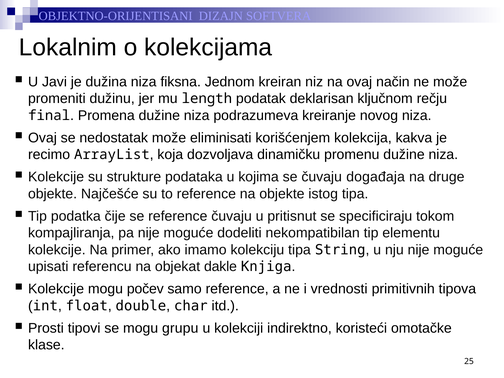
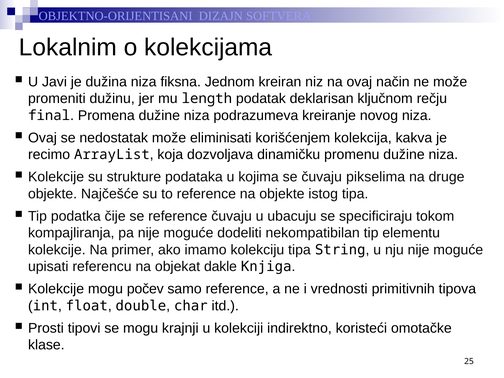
događaja: događaja -> pikselima (376, 177)
pritisnut: pritisnut -> ubacuju (292, 216)
grupu: grupu -> krajnji (180, 328)
